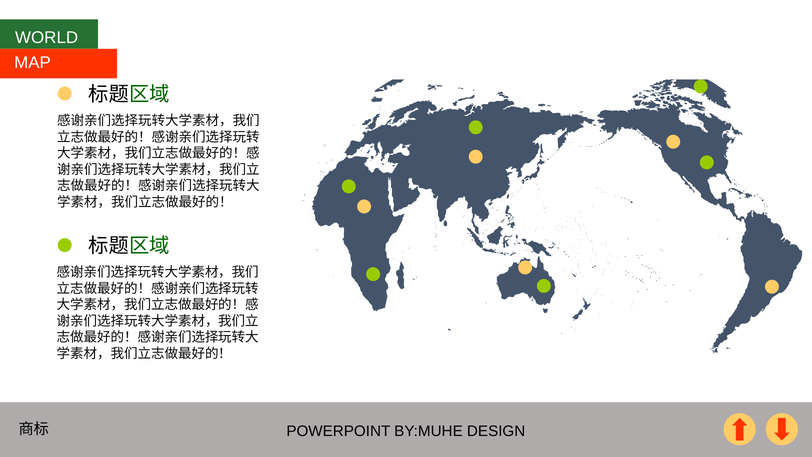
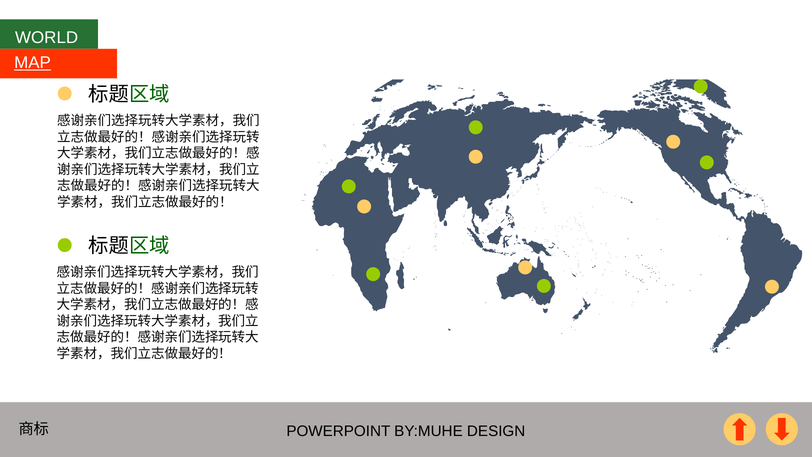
MAP underline: none -> present (33, 63)
